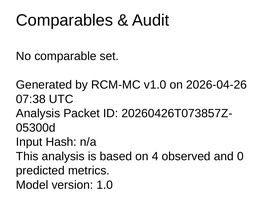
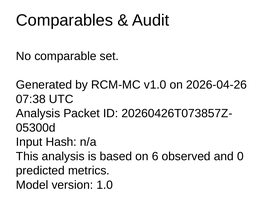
4: 4 -> 6 (155, 156)
